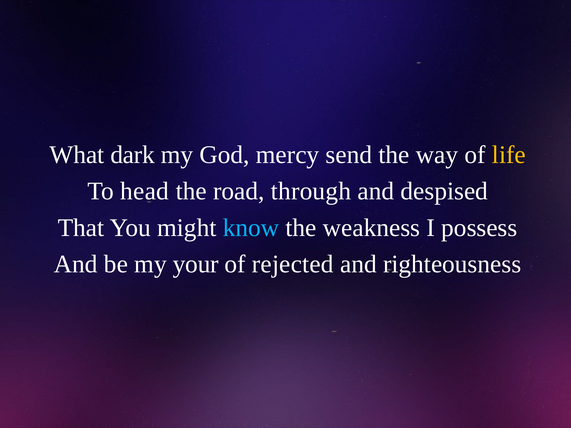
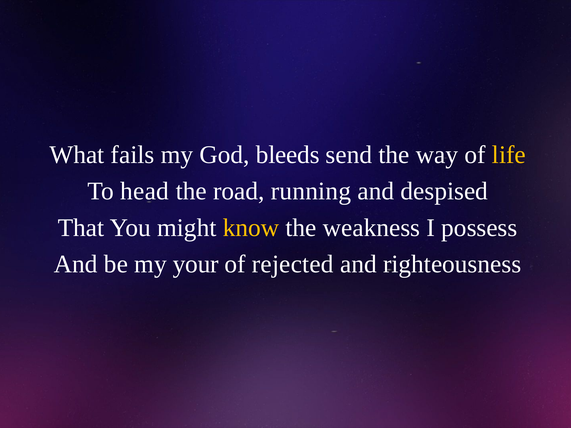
dark: dark -> fails (132, 155)
mercy: mercy -> bleeds (288, 155)
through: through -> running (311, 191)
know colour: light blue -> yellow (251, 228)
